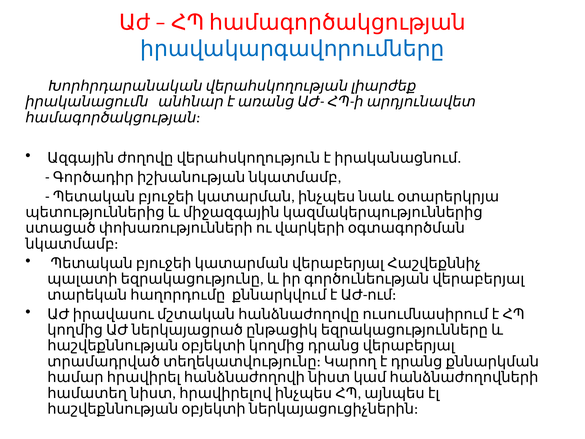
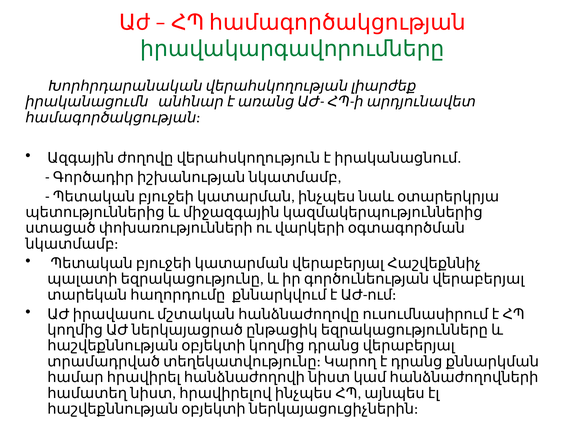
իրավակարգավորումները colour: blue -> green (292, 49)
